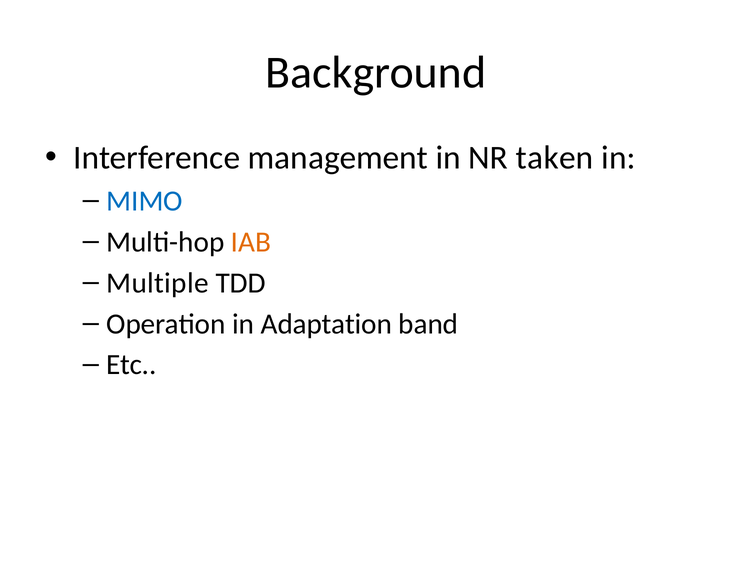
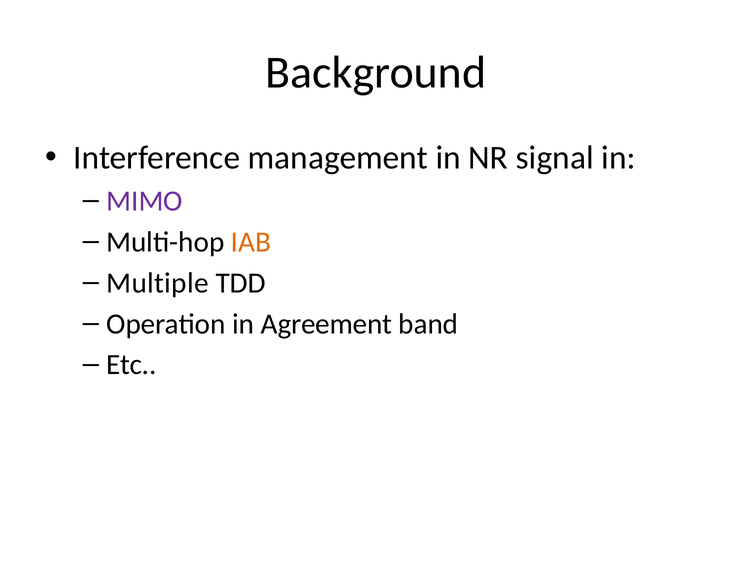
taken: taken -> signal (555, 158)
MIMO colour: blue -> purple (145, 201)
Adaptation: Adaptation -> Agreement (326, 324)
